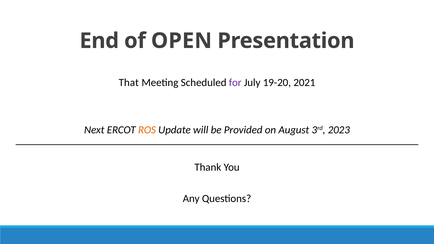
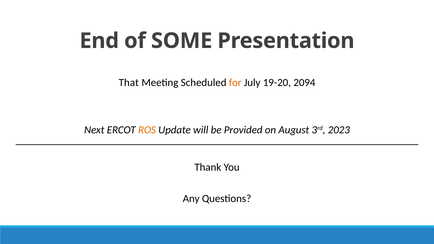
OPEN: OPEN -> SOME (182, 41)
for colour: purple -> orange (235, 83)
2021: 2021 -> 2094 (304, 83)
